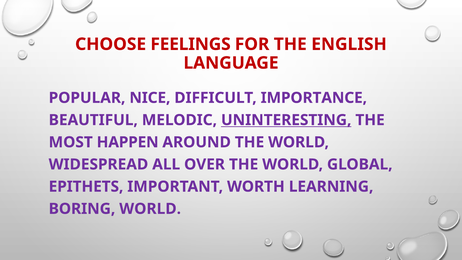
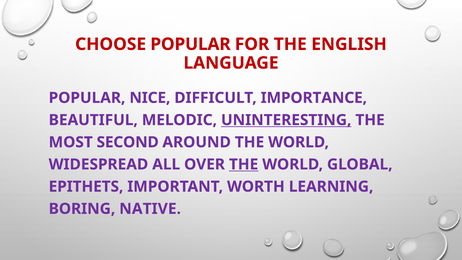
CHOOSE FEELINGS: FEELINGS -> POPULAR (191, 44)
HAPPEN: HAPPEN -> SECOND (128, 142)
THE underline: none -> present (244, 164)
BORING WORLD: WORLD -> NATIVE (150, 209)
